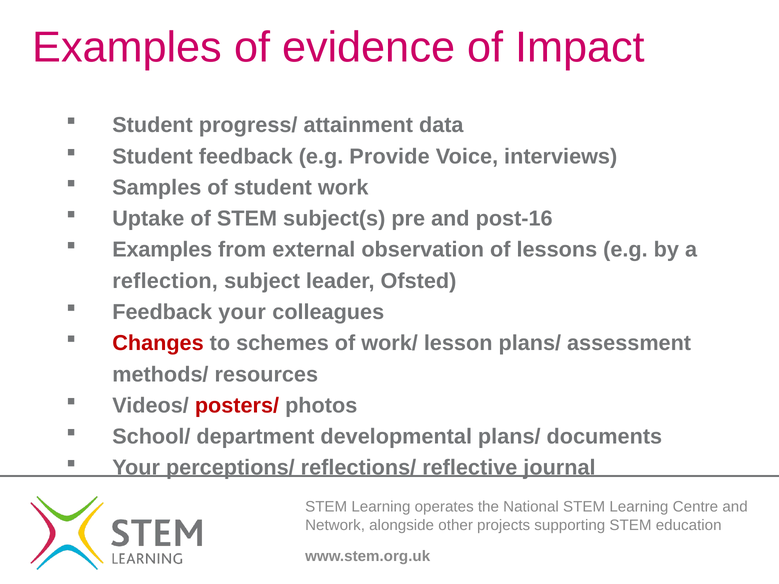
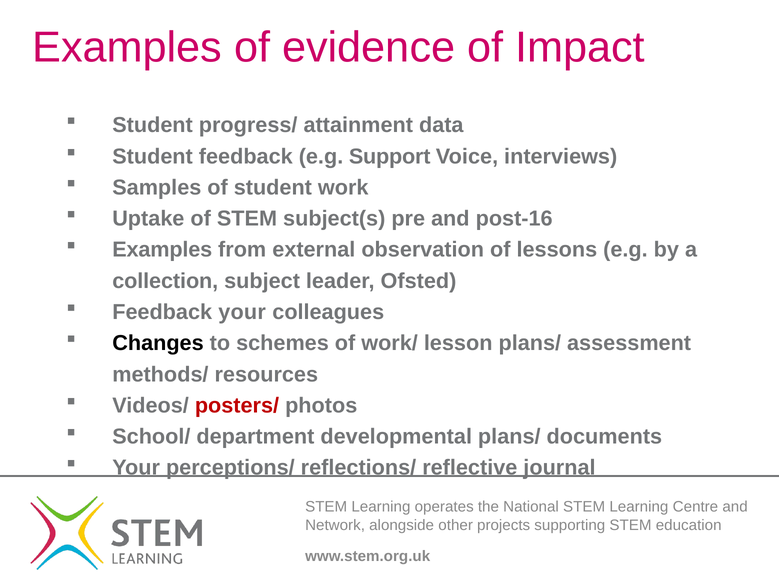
Provide: Provide -> Support (390, 156)
reflection: reflection -> collection (165, 281)
Changes colour: red -> black (158, 343)
